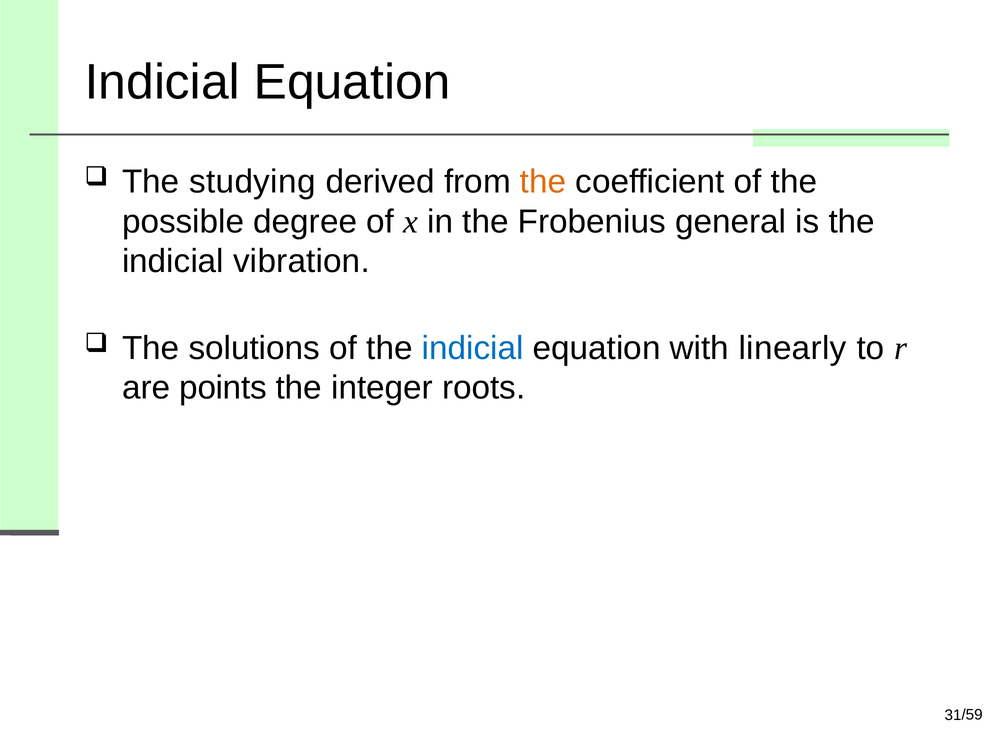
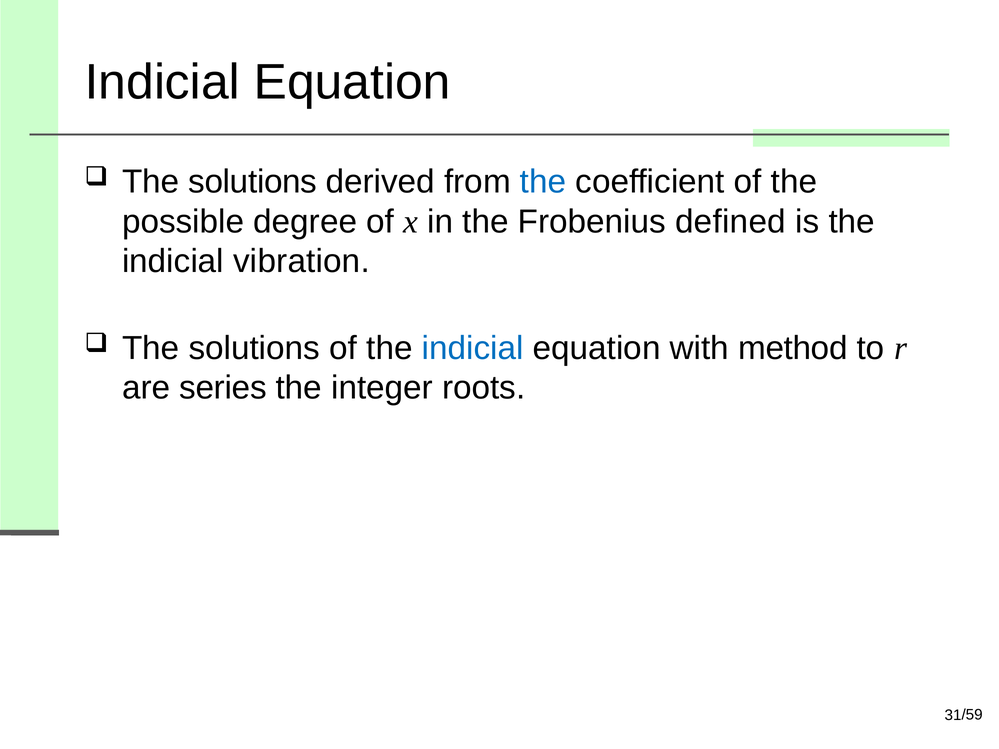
studying: studying -> solutions (253, 182)
the colour: orange -> blue (543, 182)
general: general -> defined (731, 222)
linearly: linearly -> method (793, 348)
points: points -> series (223, 388)
